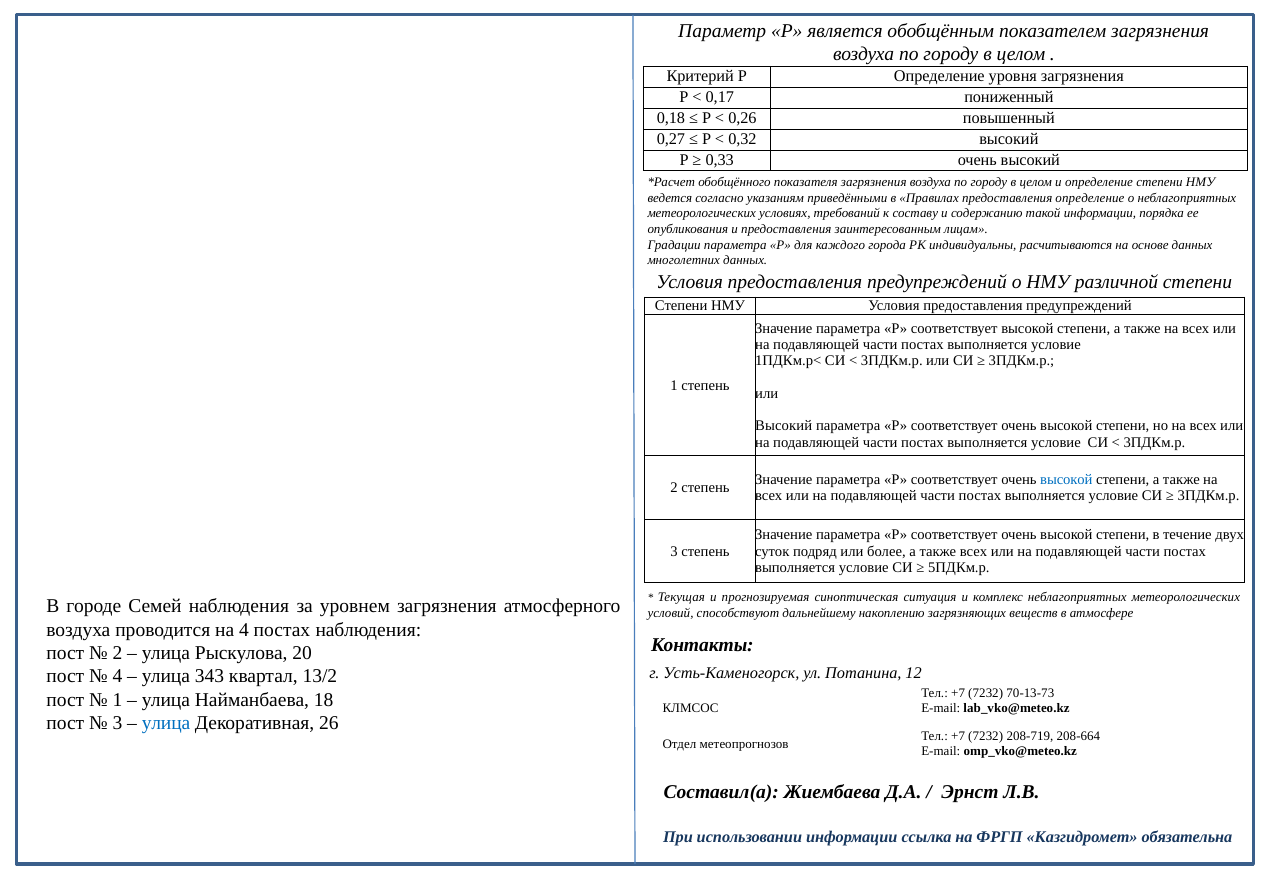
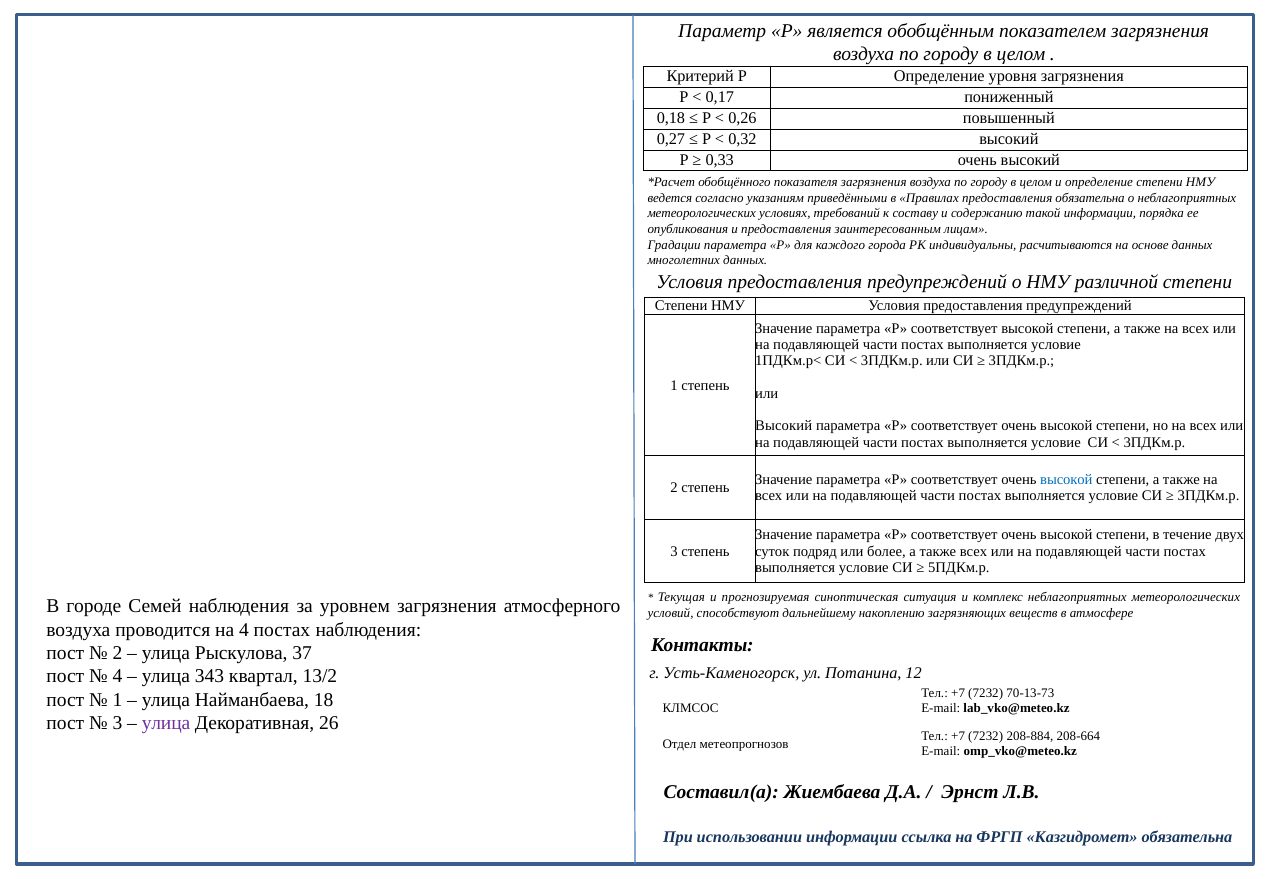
предоставления определение: определение -> обязательна (1090, 198)
20: 20 -> 37 (302, 653)
улица colour: blue -> purple (166, 724)
208-719: 208-719 -> 208-884 (1030, 737)
